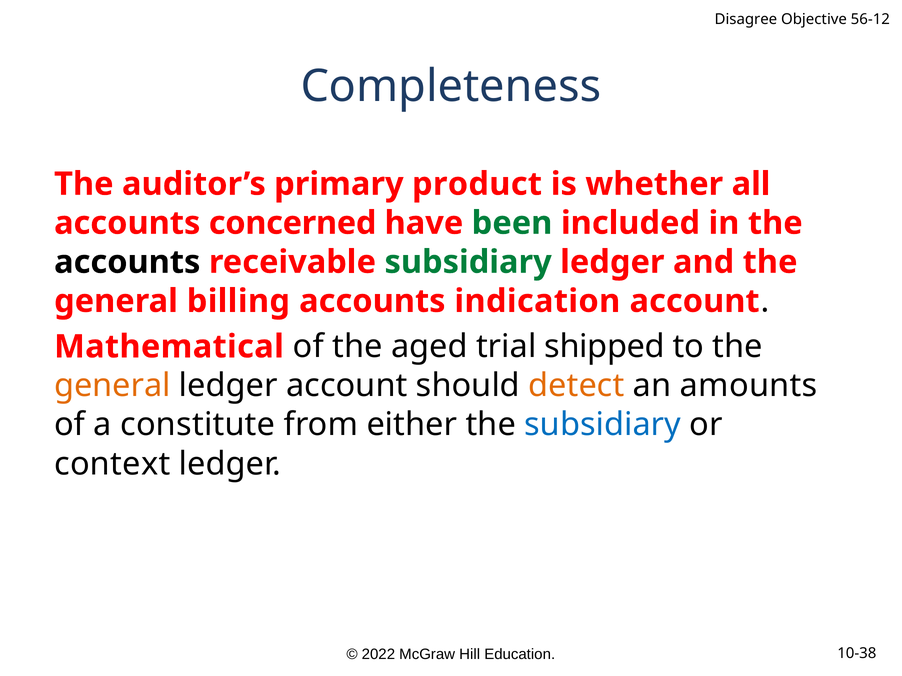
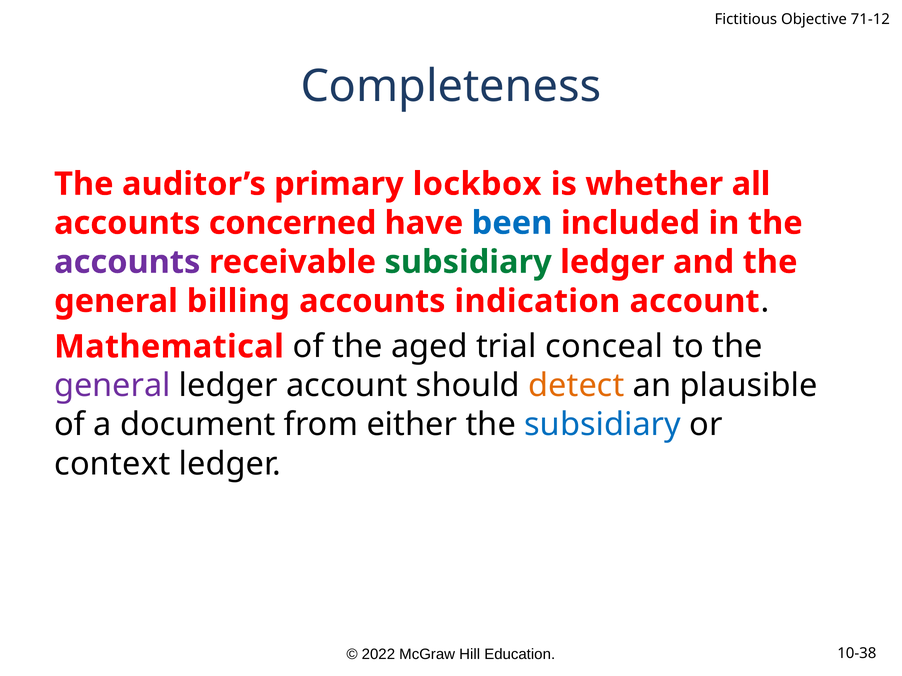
Disagree: Disagree -> Fictitious (746, 20)
56-12: 56-12 -> 71-12 (870, 20)
product: product -> lockbox (477, 184)
been colour: green -> blue (512, 223)
accounts colour: black -> purple (127, 262)
shipped: shipped -> conceal (604, 347)
general colour: orange -> purple (112, 386)
amounts: amounts -> plausible (749, 386)
constitute: constitute -> document (198, 425)
